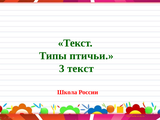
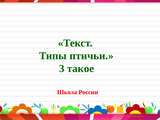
3 текст: текст -> такое (81, 69)
